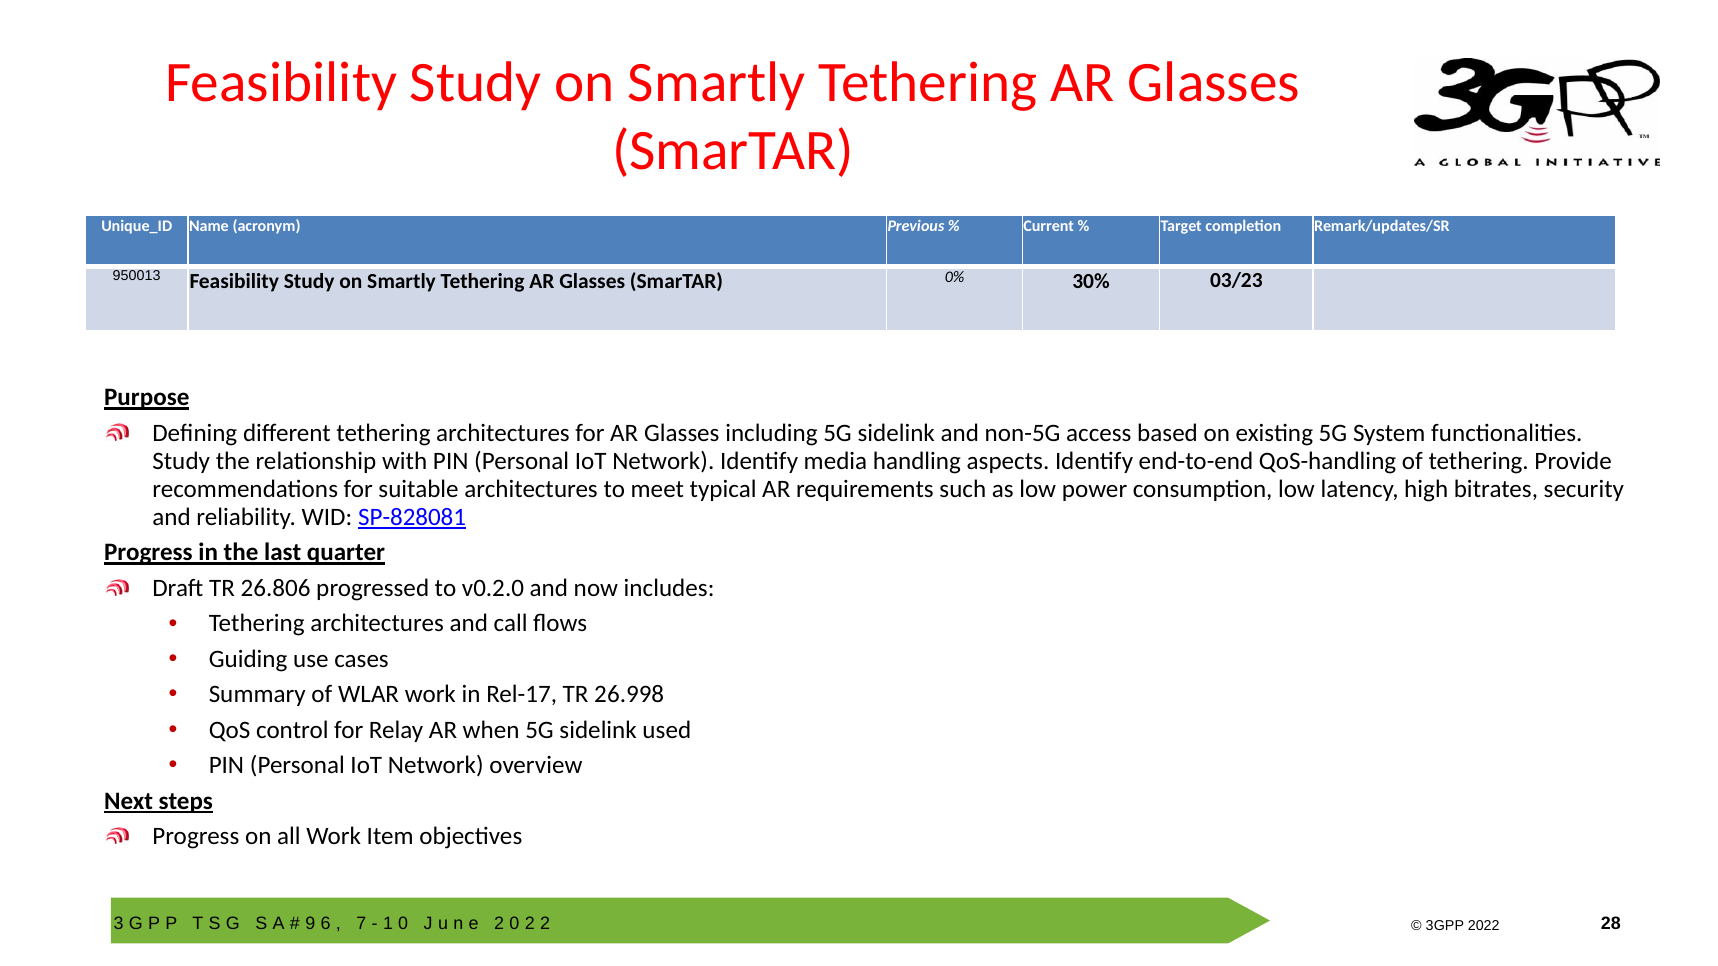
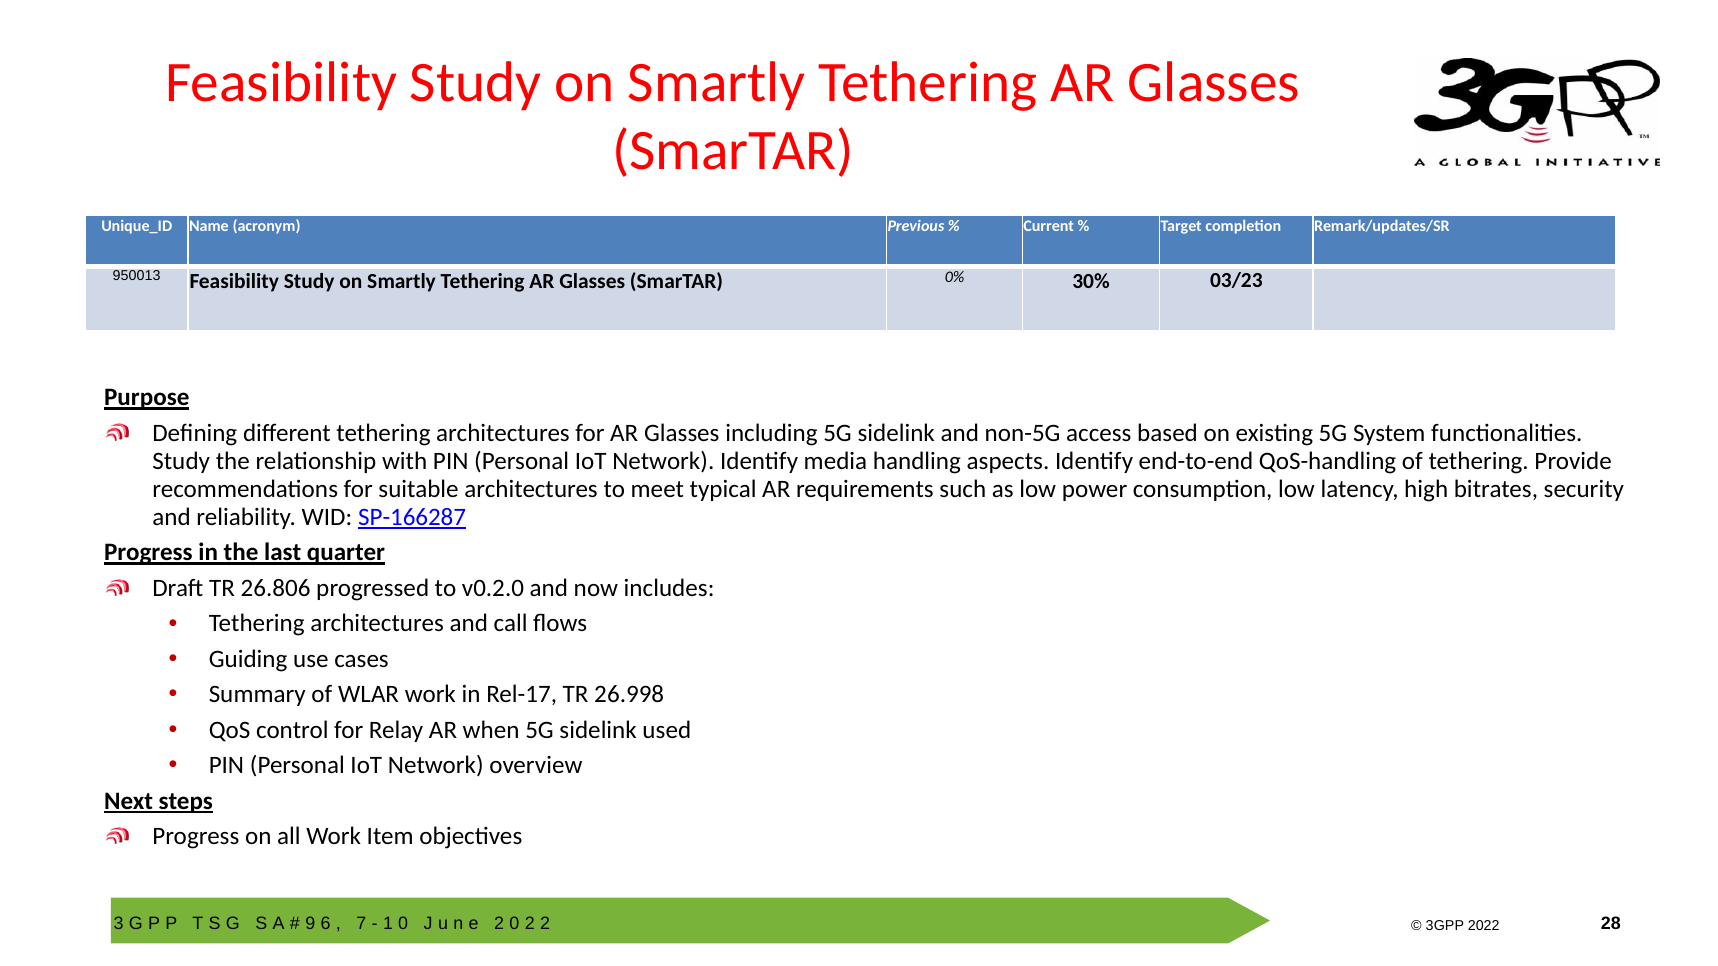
SP-828081: SP-828081 -> SP-166287 (412, 517)
